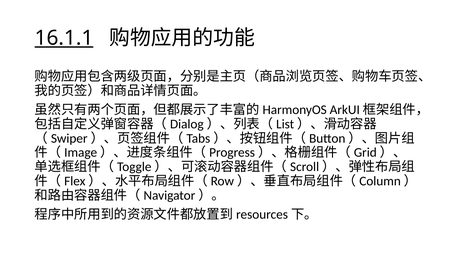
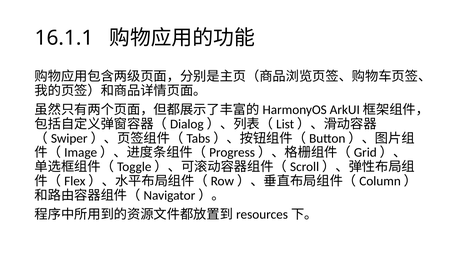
16.1.1 underline: present -> none (64, 38)
